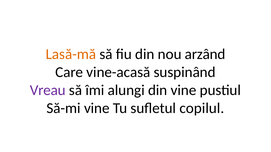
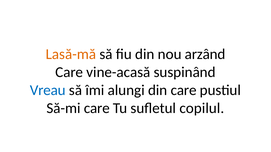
Vreau colour: purple -> blue (48, 90)
din vine: vine -> care (184, 90)
Să-mi vine: vine -> care (97, 108)
